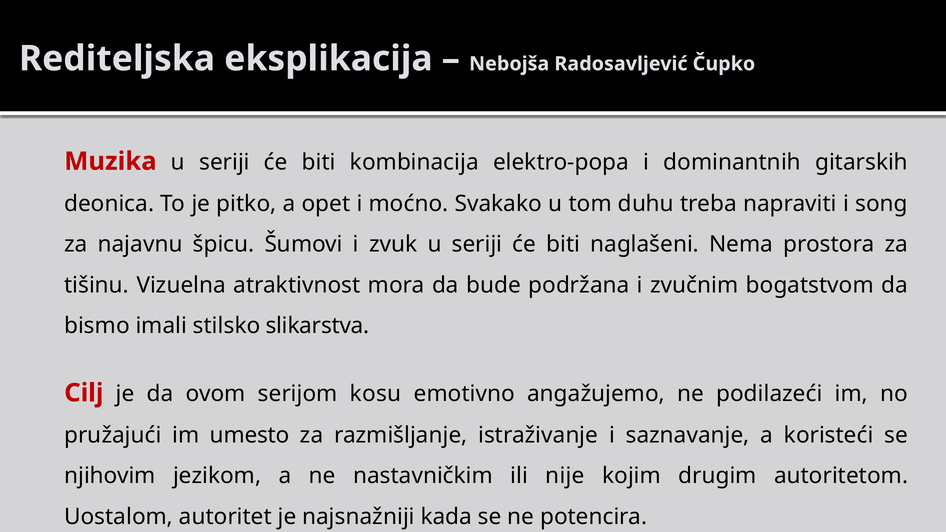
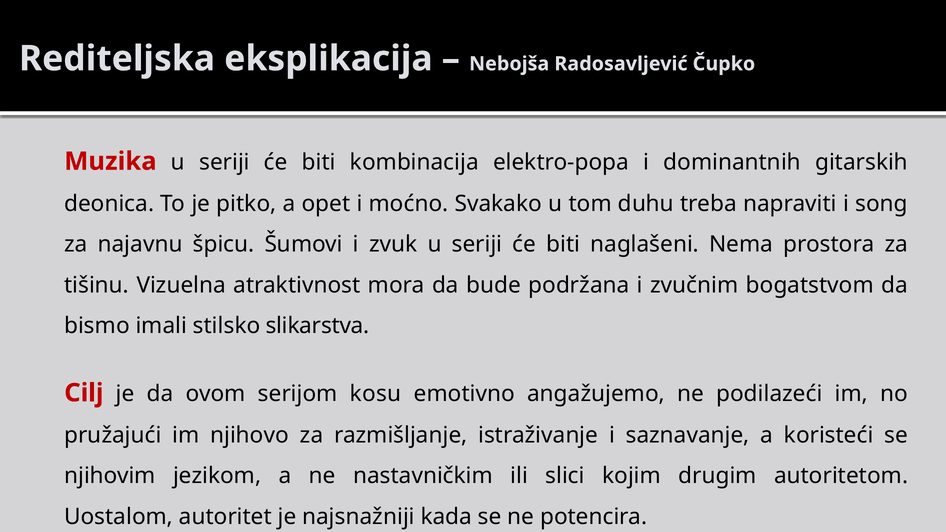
umesto: umesto -> njihovo (250, 435)
nije: nije -> slici (565, 476)
